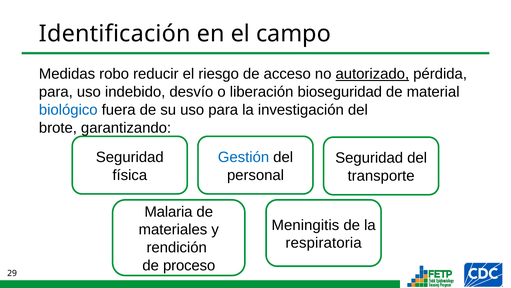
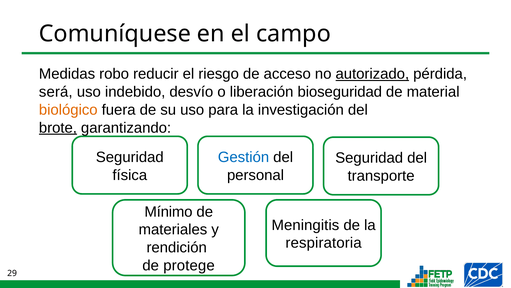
Identificación: Identificación -> Comuníquese (115, 34)
para: para -> será (56, 92)
biológico colour: blue -> orange (68, 110)
brote underline: none -> present (58, 128)
Malaria: Malaria -> Mínimo (168, 211)
proceso: proceso -> protege (189, 265)
